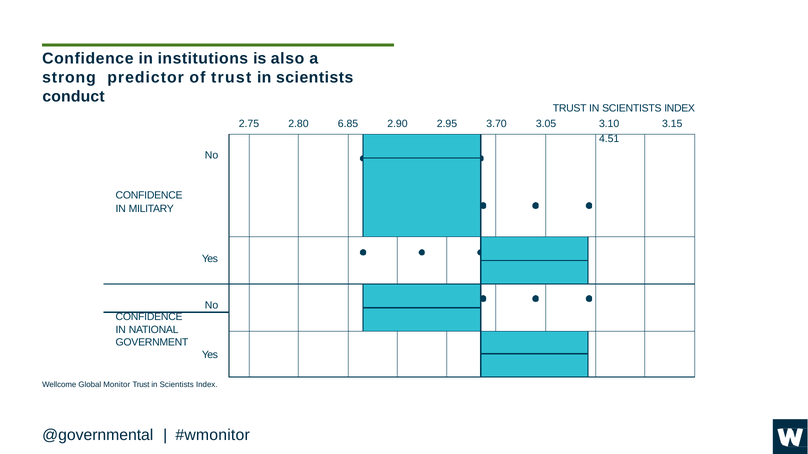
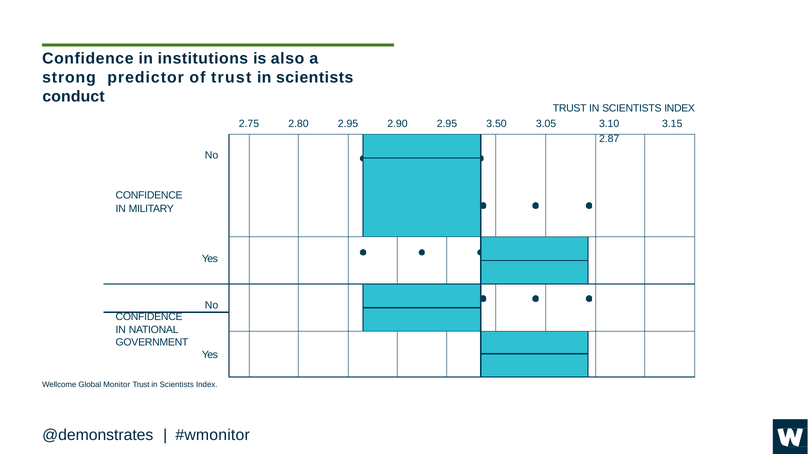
2.80 6.85: 6.85 -> 2.95 (348, 124)
3.70: 3.70 -> 3.50 (497, 124)
4.51: 4.51 -> 2.87 (609, 139)
@governmental: @governmental -> @demonstrates (98, 436)
